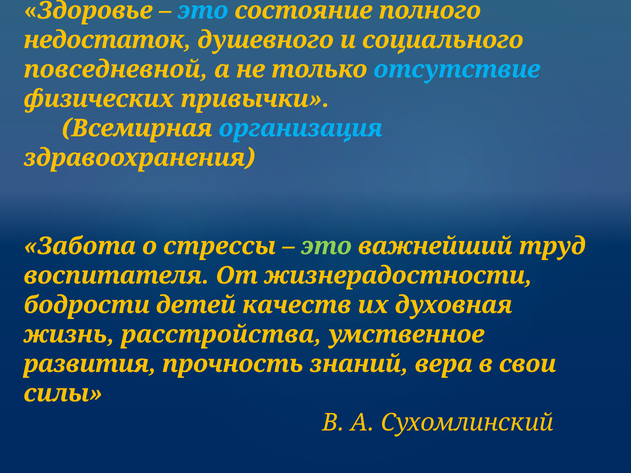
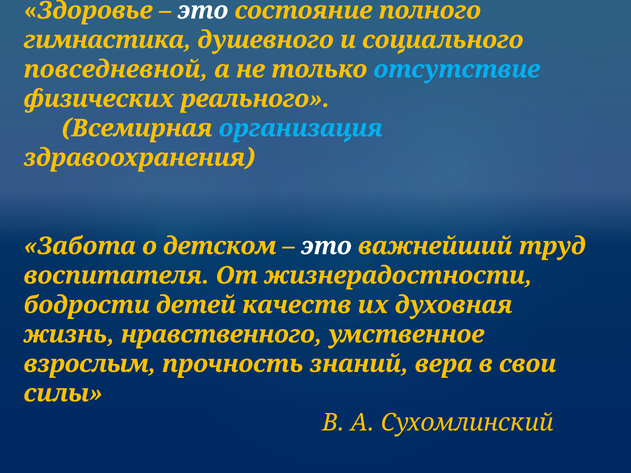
это colour: light blue -> white (203, 10)
недостаток: недостаток -> гимнастика (107, 40)
привычки: привычки -> реального (255, 99)
стрессы: стрессы -> детском (220, 246)
это colour: light green -> white (326, 246)
расстройства: расстройства -> нравственного (222, 335)
развития: развития -> взрослым (90, 364)
